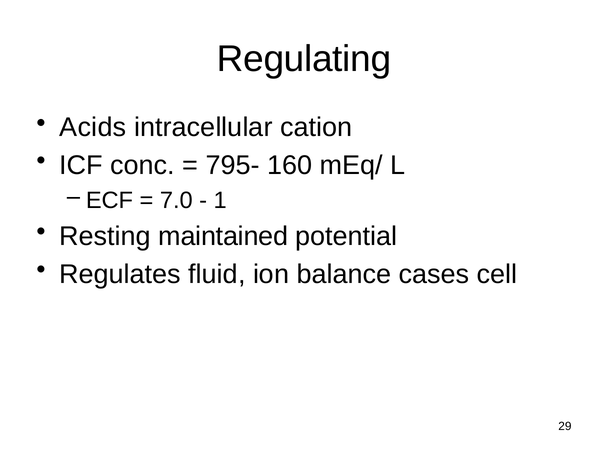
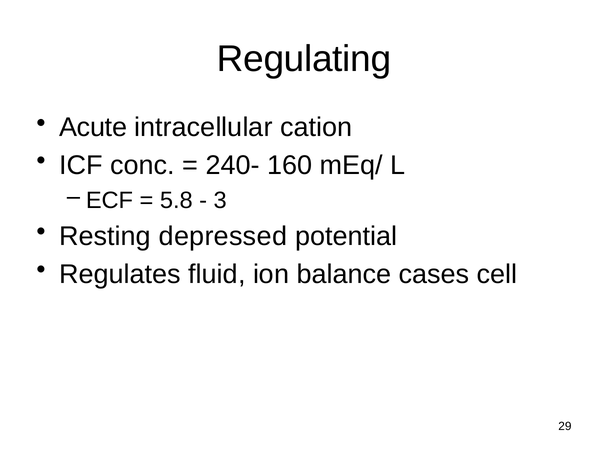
Acids: Acids -> Acute (93, 128)
795-: 795- -> 240- (233, 165)
7.0: 7.0 -> 5.8 (176, 200)
1: 1 -> 3 (220, 200)
maintained: maintained -> depressed (223, 236)
